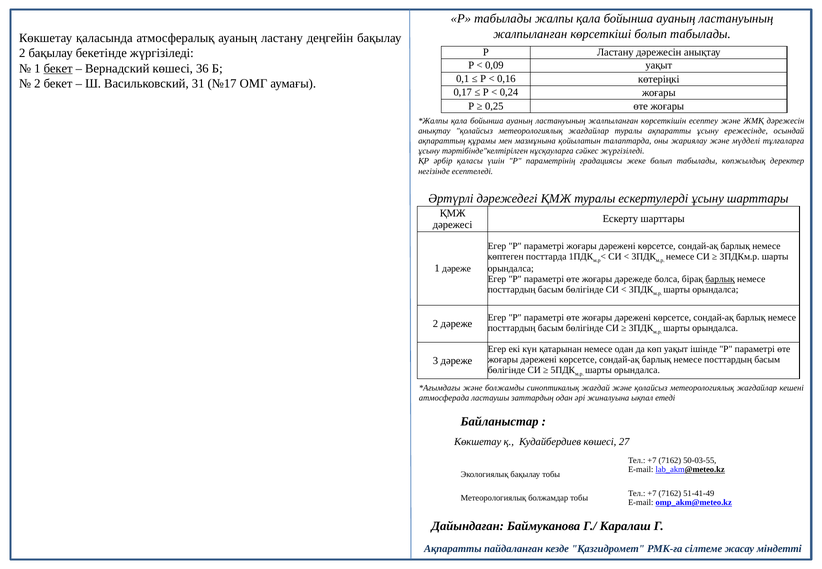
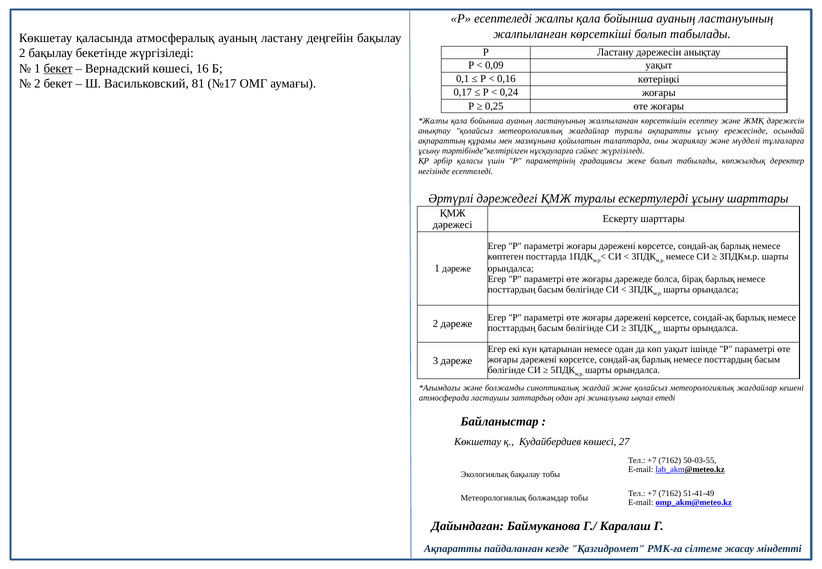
Р табылады: табылады -> есептеледі (503, 19)
36: 36 -> 16 (202, 68)
31: 31 -> 81 (198, 84)
барлық underline: present -> none (720, 279)
